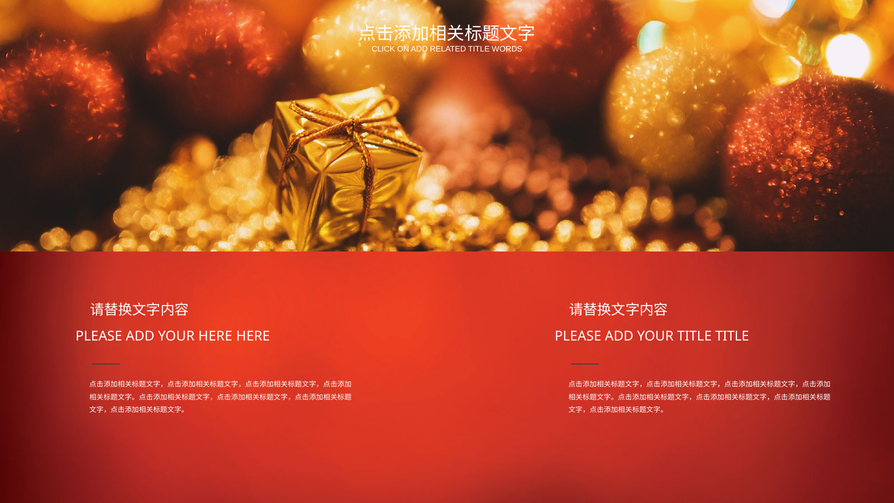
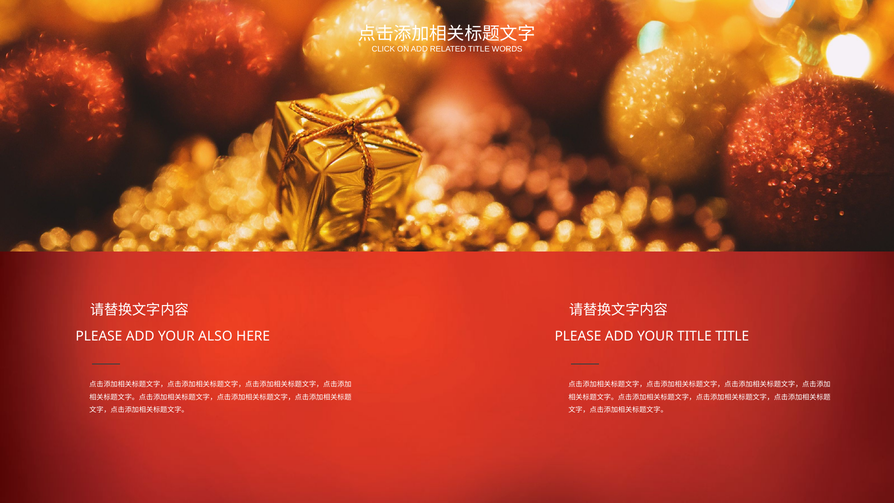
YOUR HERE: HERE -> ALSO (215, 336)
